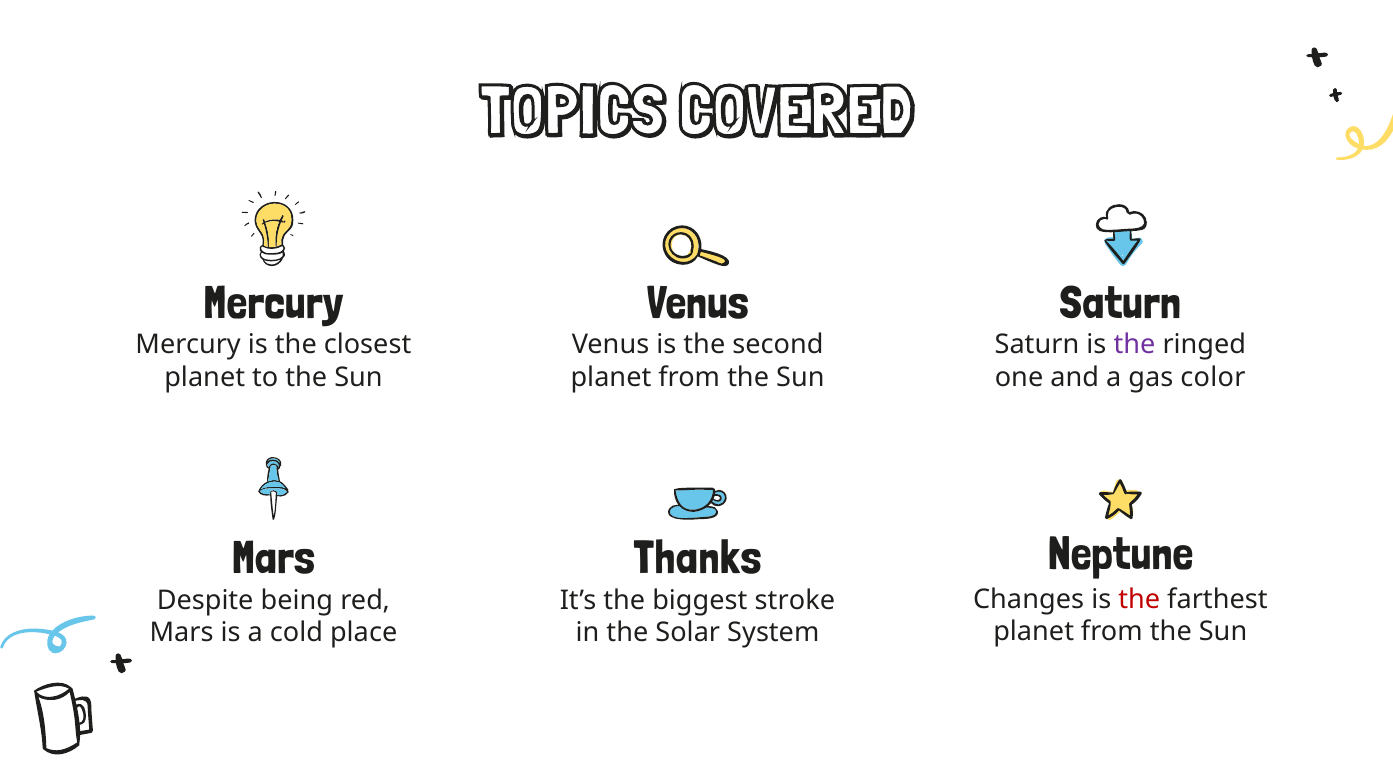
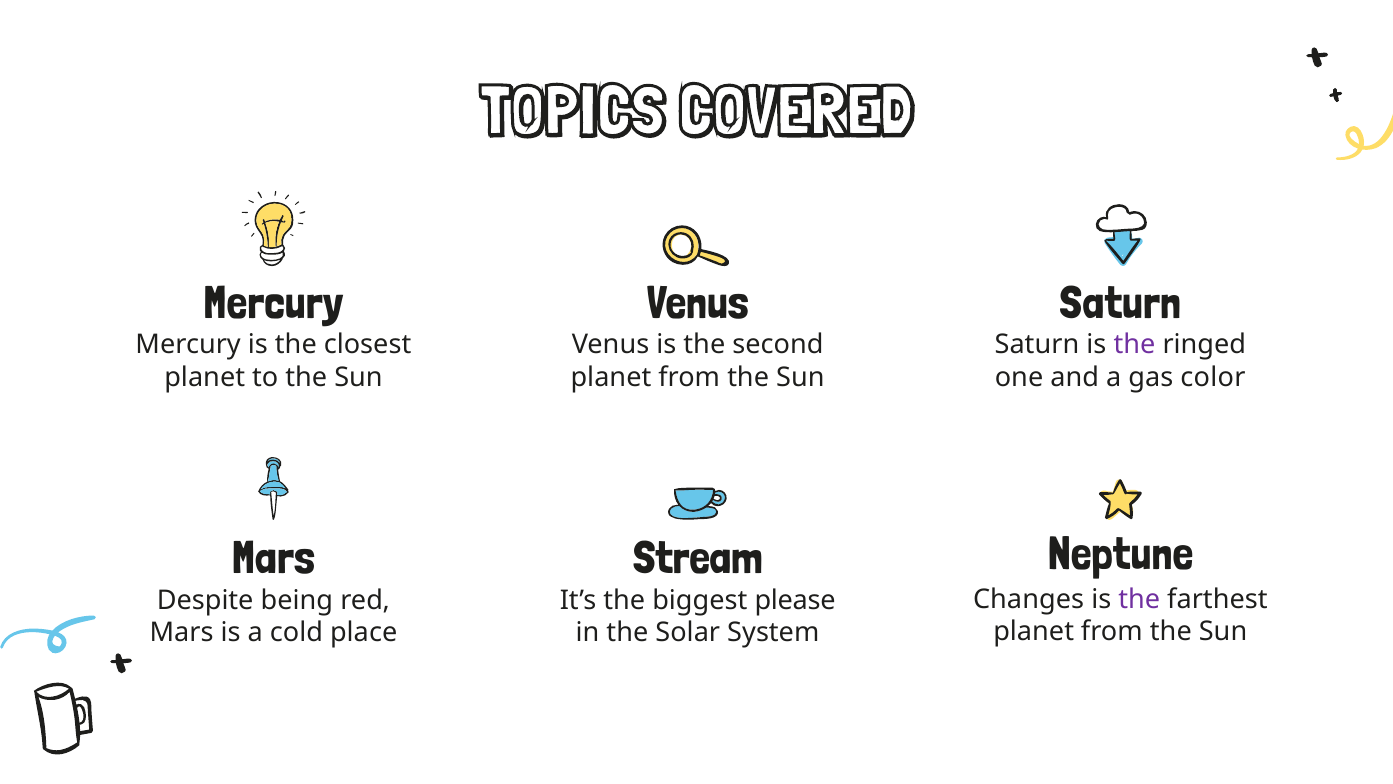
Thanks: Thanks -> Stream (698, 558)
the colour: red -> purple (1139, 599)
stroke: stroke -> please (795, 600)
